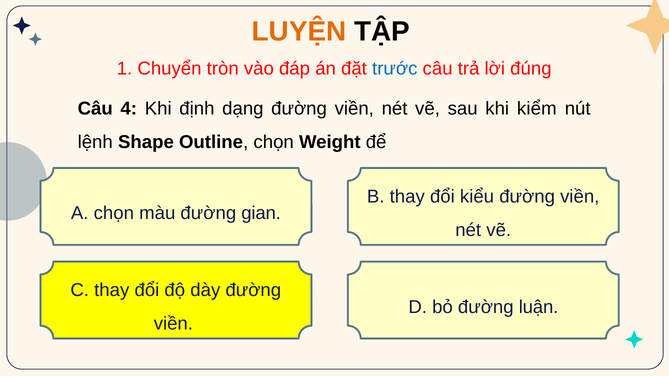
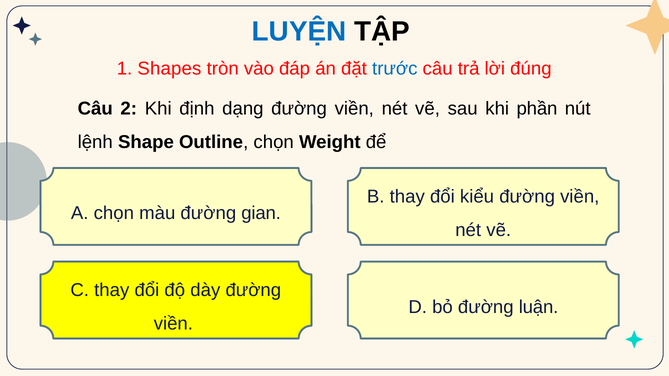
LUYỆN colour: orange -> blue (299, 31)
Chuyển: Chuyển -> Shapes (169, 69)
4: 4 -> 2 (129, 109)
kiểm: kiểm -> phần (537, 109)
